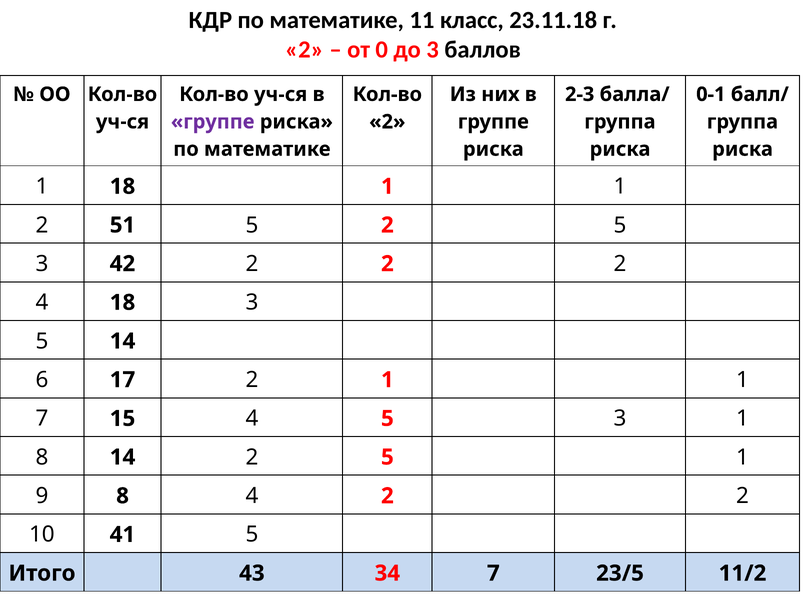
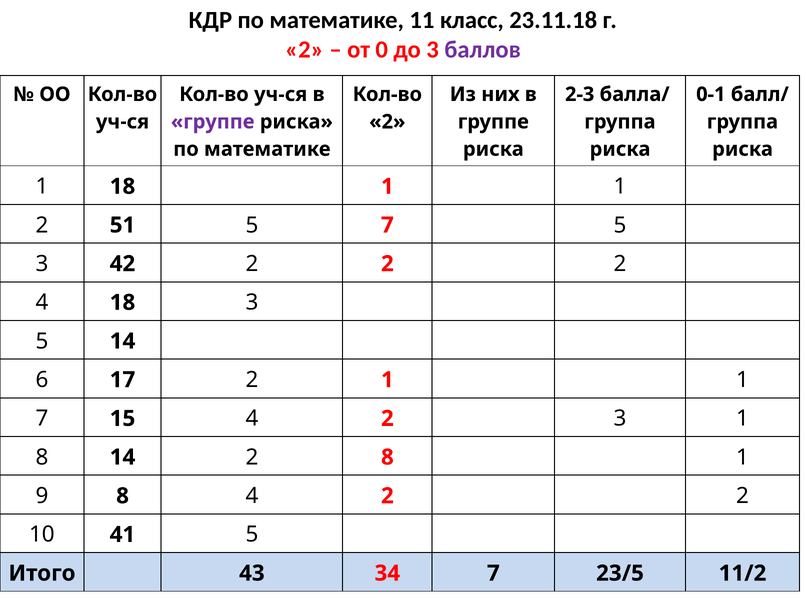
баллов colour: black -> purple (483, 50)
5 2: 2 -> 7 (387, 225)
15 4 5: 5 -> 2 (387, 419)
14 2 5: 5 -> 8 (387, 458)
